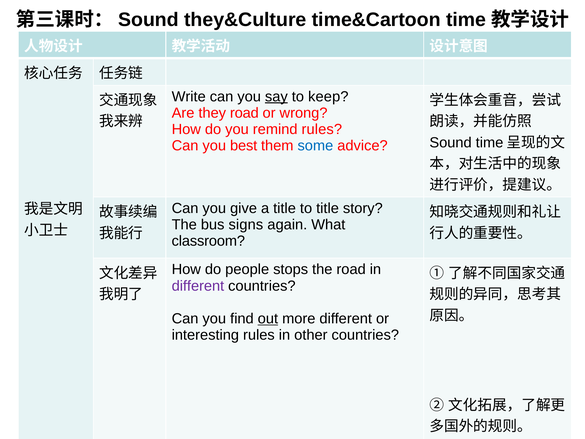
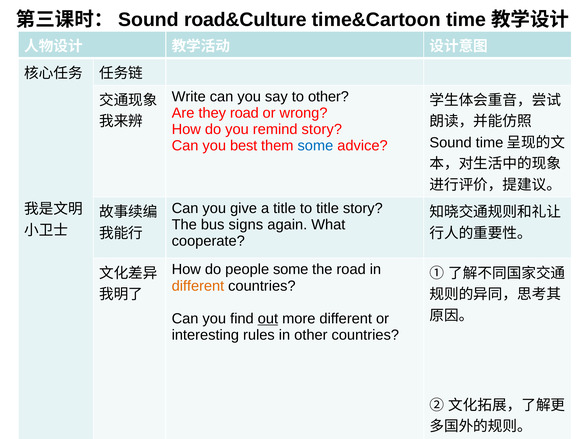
they&Culture: they&Culture -> road&Culture (245, 20)
say underline: present -> none (276, 97)
to keep: keep -> other (328, 97)
remind rules: rules -> story (322, 129)
classroom: classroom -> cooperate (208, 241)
people stops: stops -> some (291, 269)
different colour: purple -> orange (198, 286)
